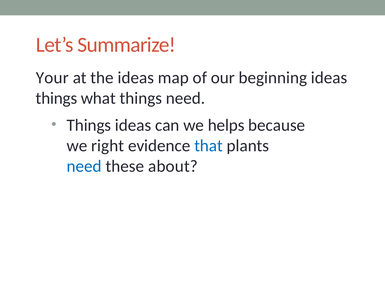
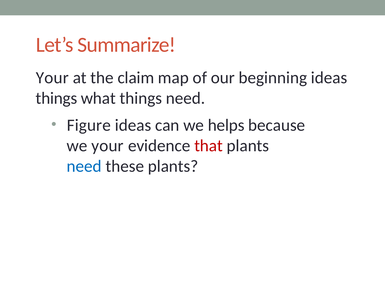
the ideas: ideas -> claim (136, 78)
Things: Things -> Figure (89, 125)
we right: right -> your (108, 146)
that colour: blue -> red (209, 146)
these about: about -> plants (173, 166)
